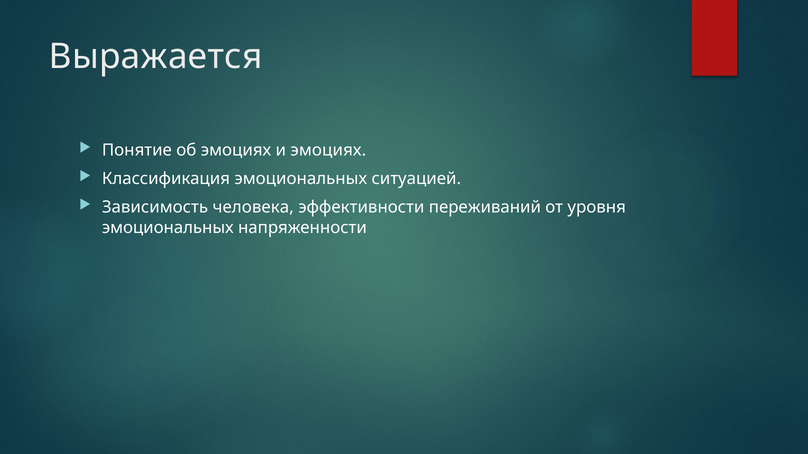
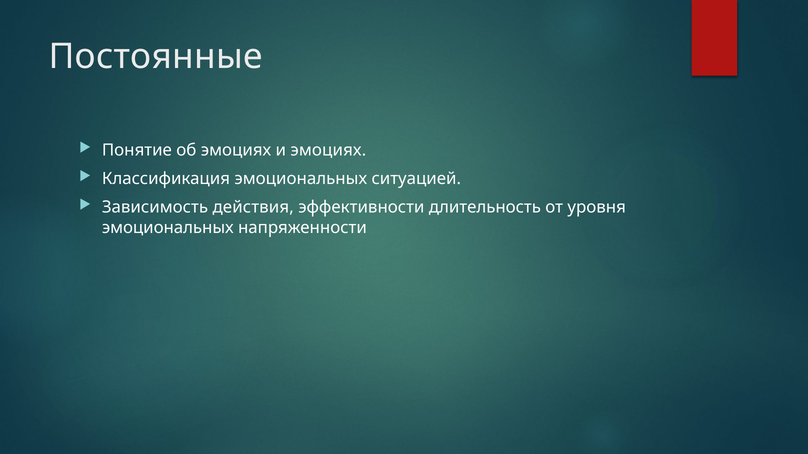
Выражается: Выражается -> Постоянные (156, 57)
человека: человека -> действия (253, 208)
переживаний: переживаний -> длительность (485, 208)
